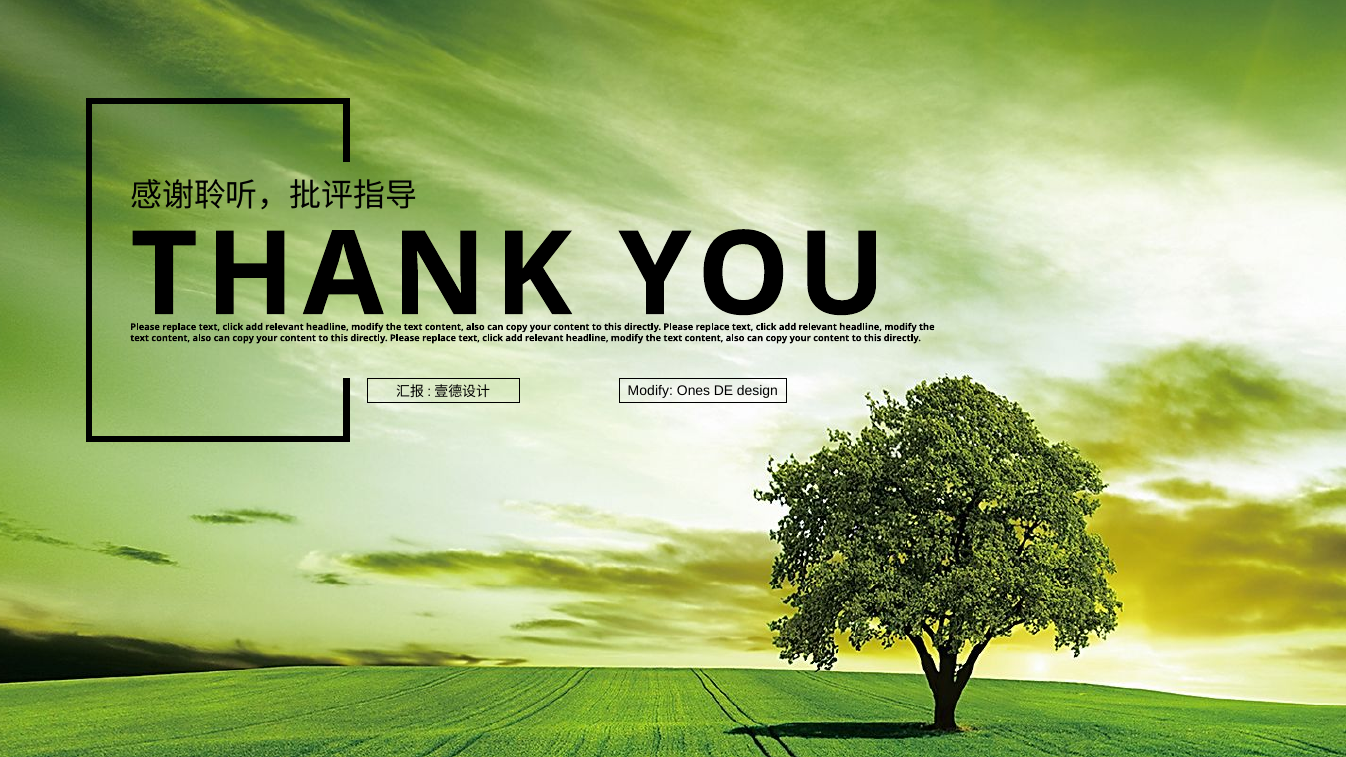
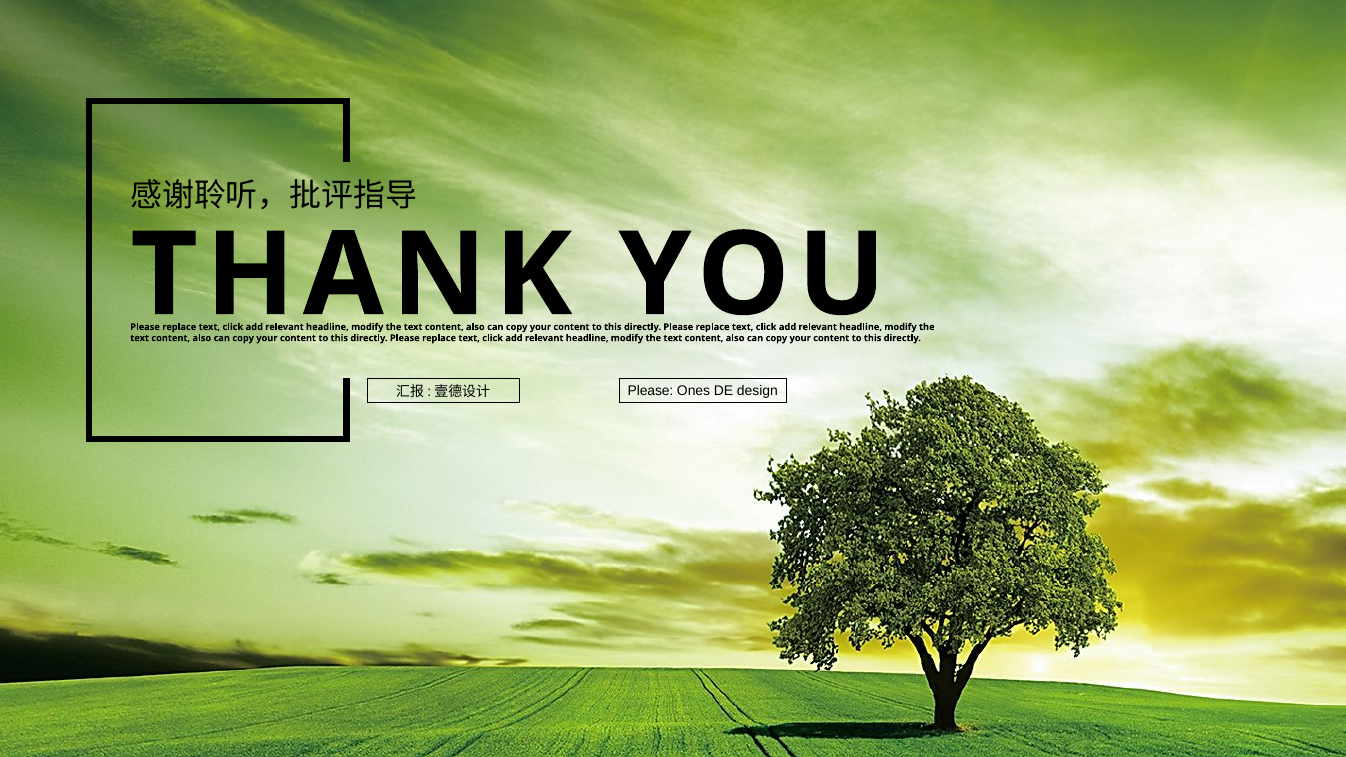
Modify: Modify -> Please (651, 391)
